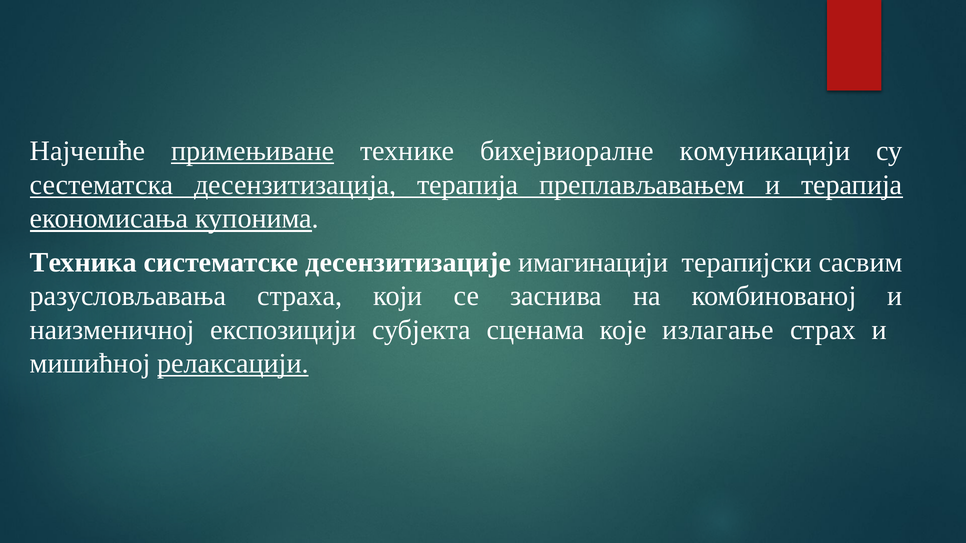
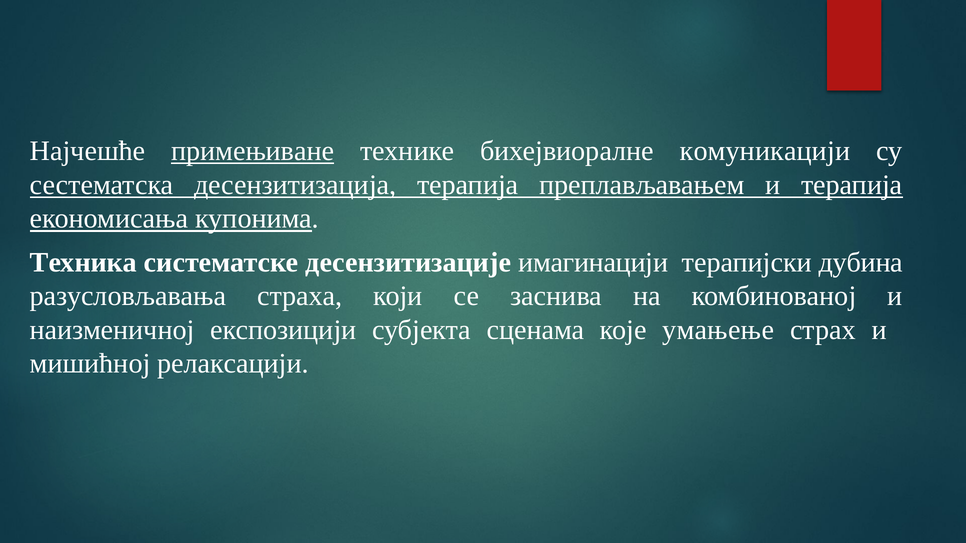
сасвим: сасвим -> дубина (861, 263)
излагање: излагање -> умањење (718, 330)
релаксацији underline: present -> none (233, 364)
